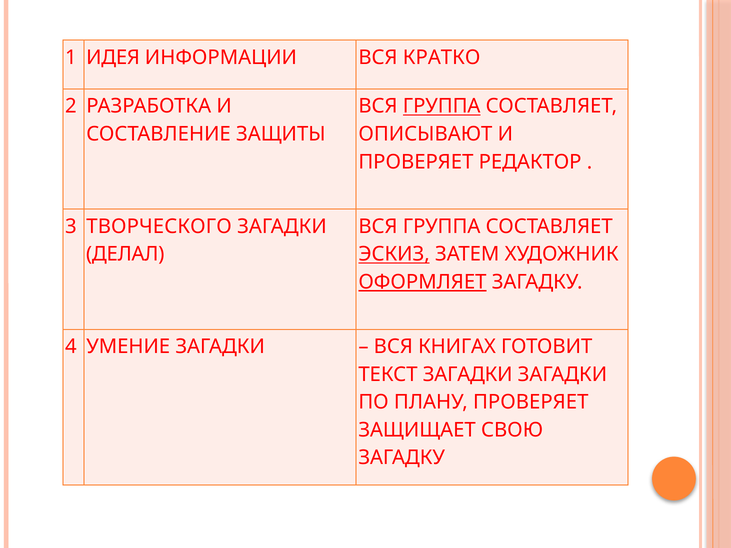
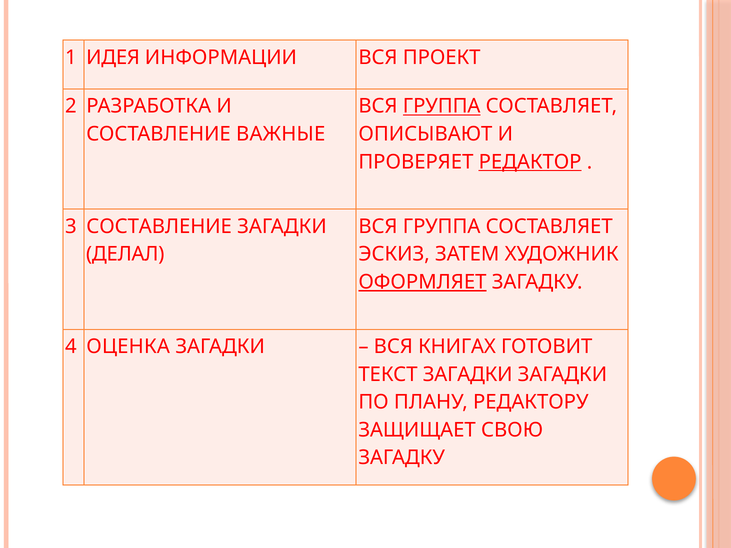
КРАТКО: КРАТКО -> ПРОЕКТ (442, 57)
ЗАЩИТЫ: ЗАЩИТЫ -> ВАЖНЫЕ (281, 134)
РЕДАКТОР underline: none -> present (530, 162)
3 ТВОРЧЕСКОГО: ТВОРЧЕСКОГО -> СОСТАВЛЕНИЕ (159, 227)
ЭСКИЗ underline: present -> none (394, 254)
УМЕНИЕ: УМЕНИЕ -> ОЦЕНКА (128, 347)
ПЛАНУ ПРОВЕРЯЕТ: ПРОВЕРЯЕТ -> РЕДАКТОРУ (531, 402)
